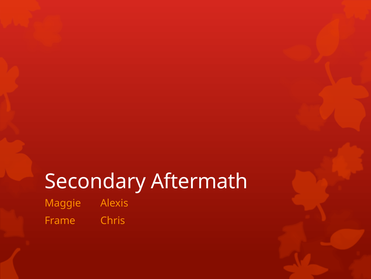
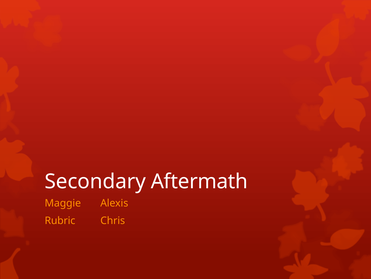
Frame: Frame -> Rubric (60, 220)
